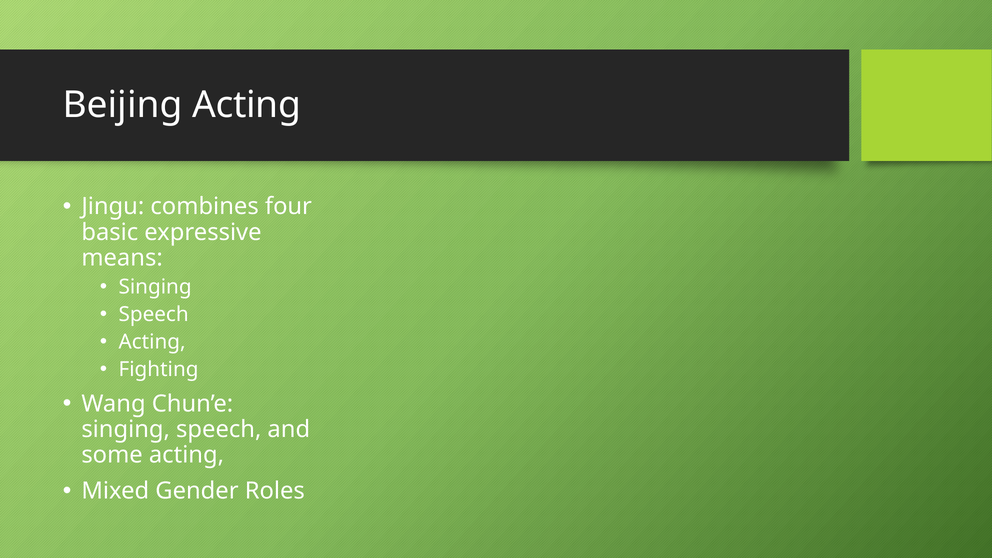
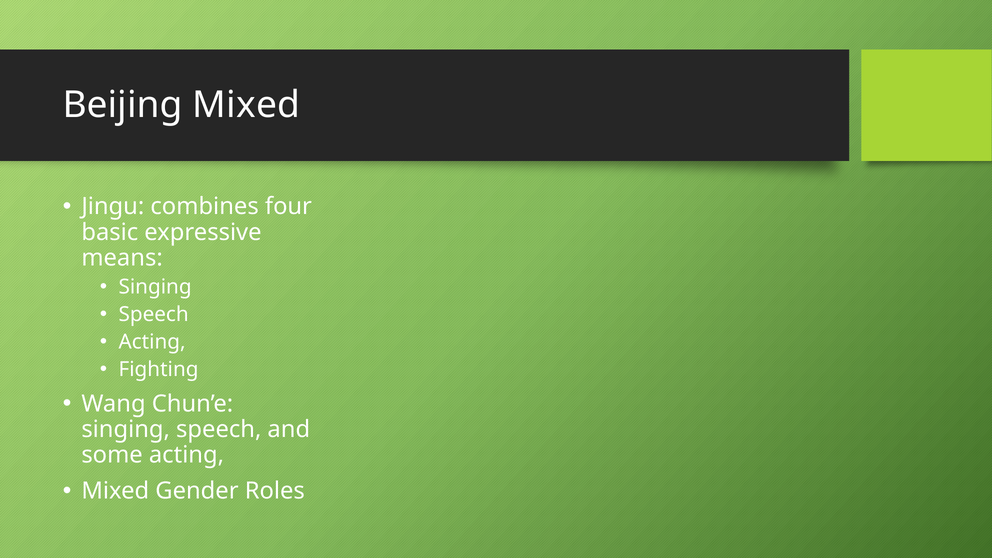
Beijing Acting: Acting -> Mixed (246, 105)
